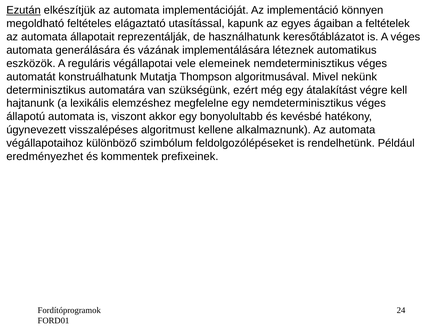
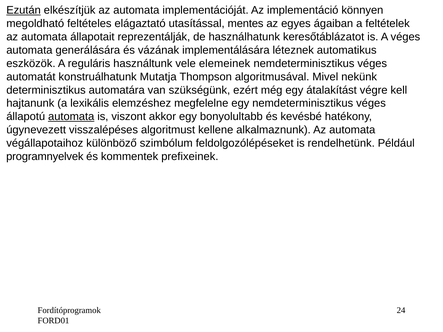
kapunk: kapunk -> mentes (246, 24)
végállapotai: végállapotai -> használtunk (143, 64)
automata underline: none -> present (71, 117)
eredményezhet: eredményezhet -> programnyelvek (45, 157)
